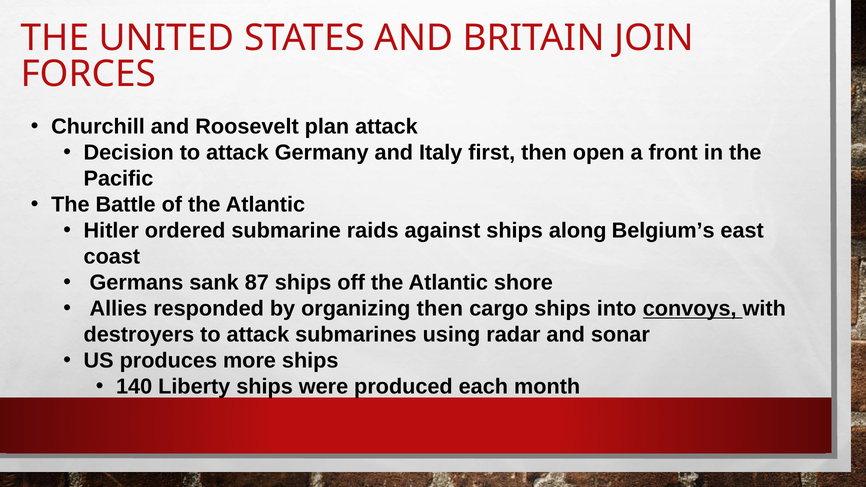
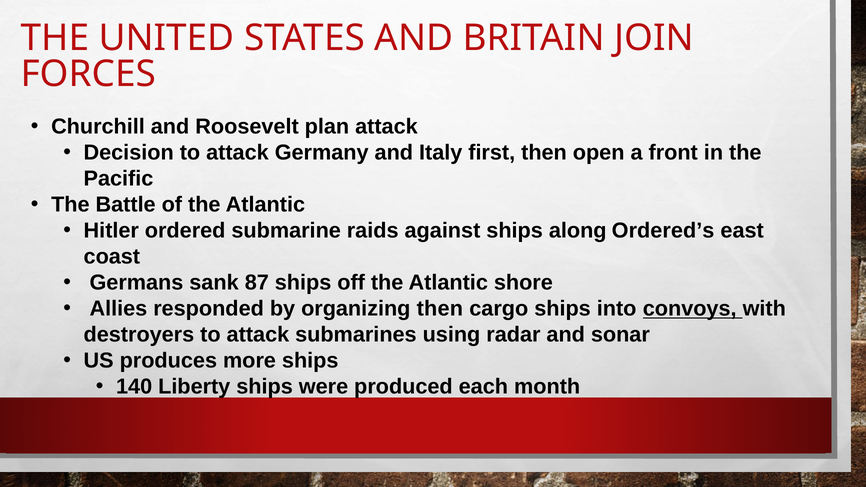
Belgium’s: Belgium’s -> Ordered’s (663, 231)
